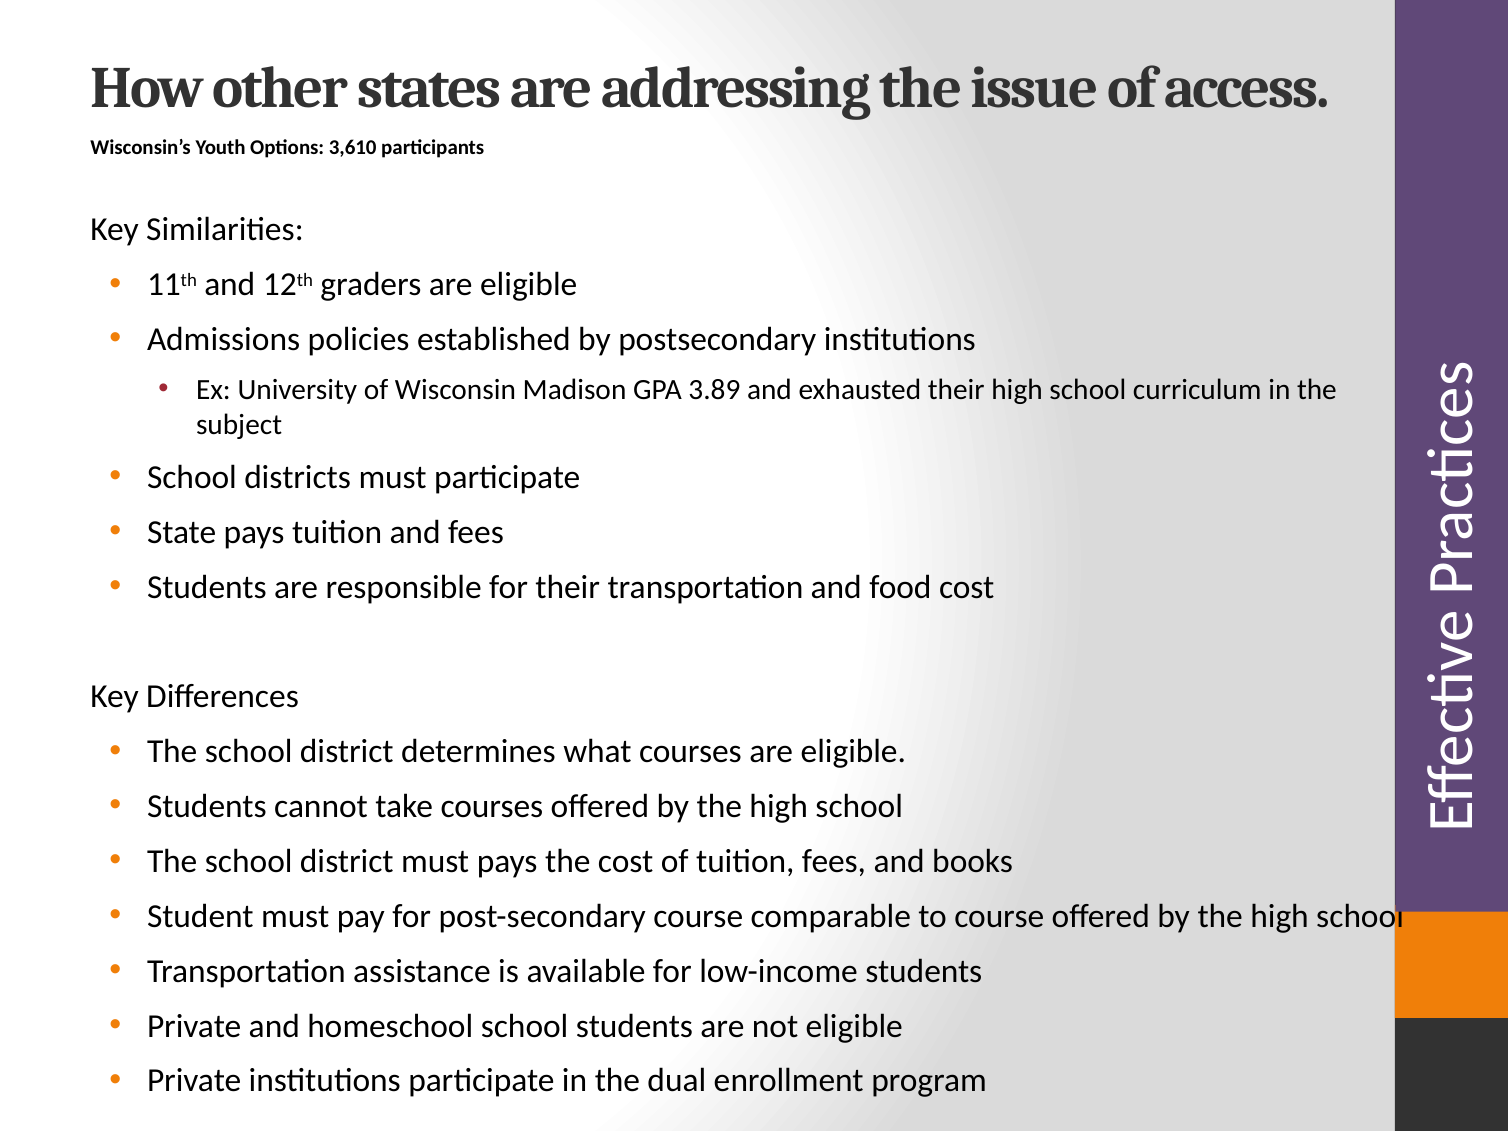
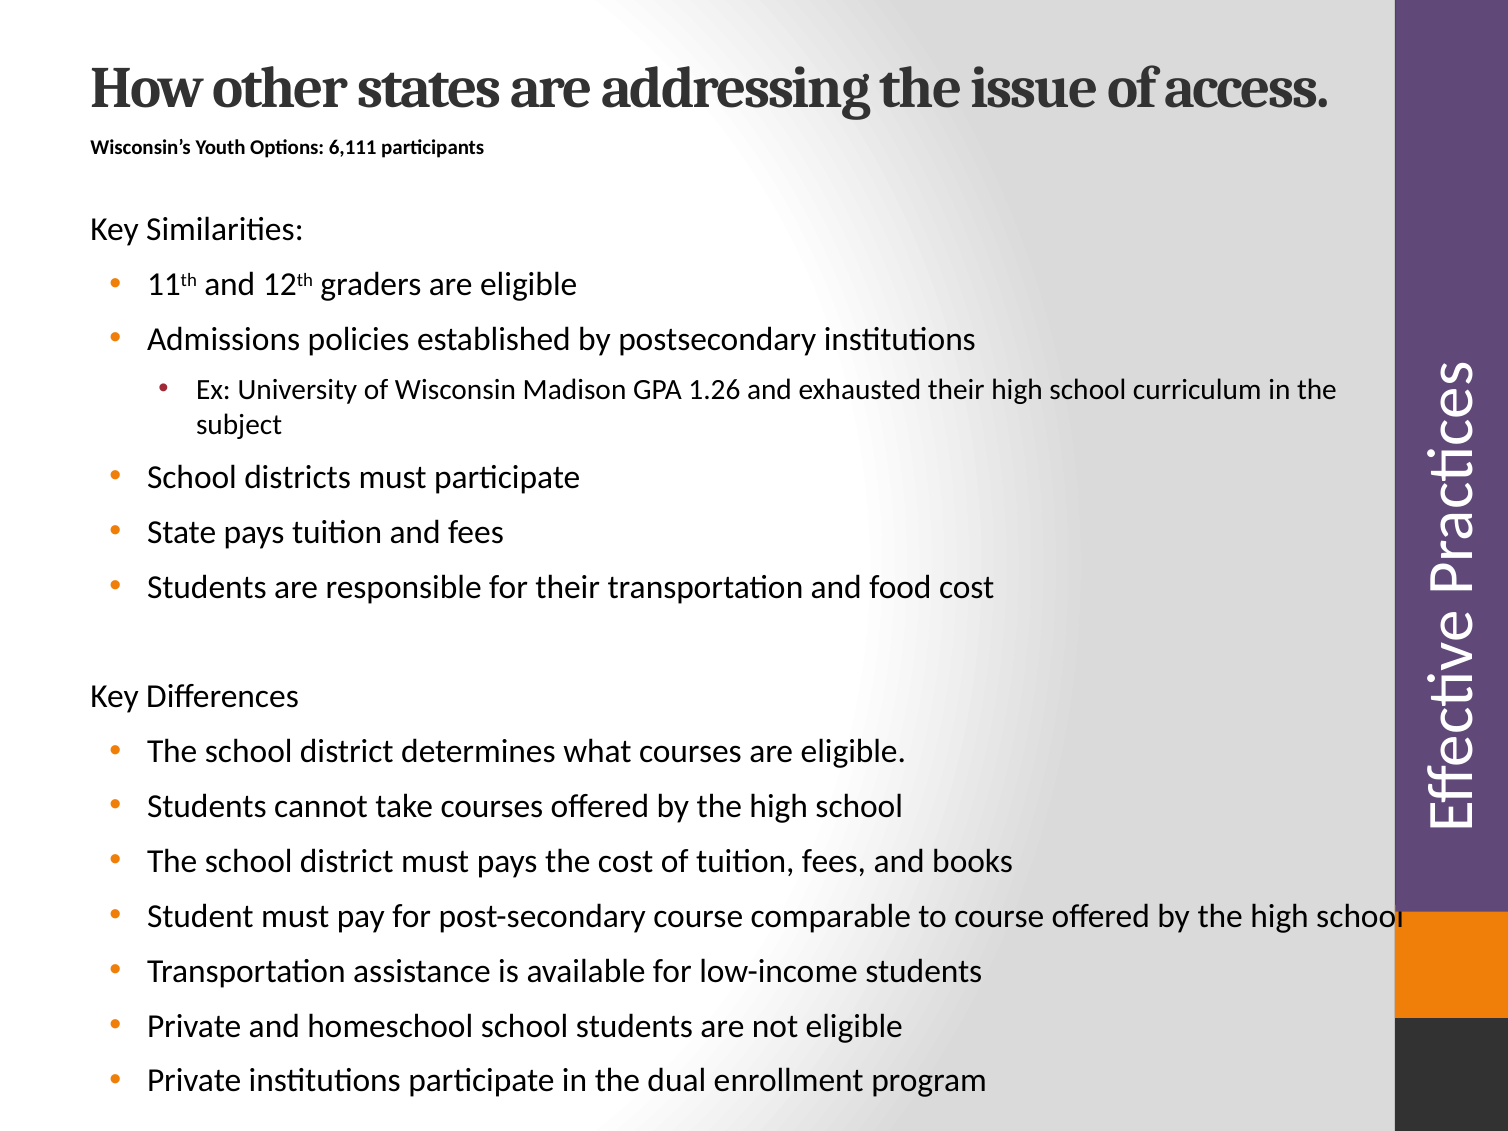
3,610: 3,610 -> 6,111 (353, 147)
3.89: 3.89 -> 1.26 (714, 390)
